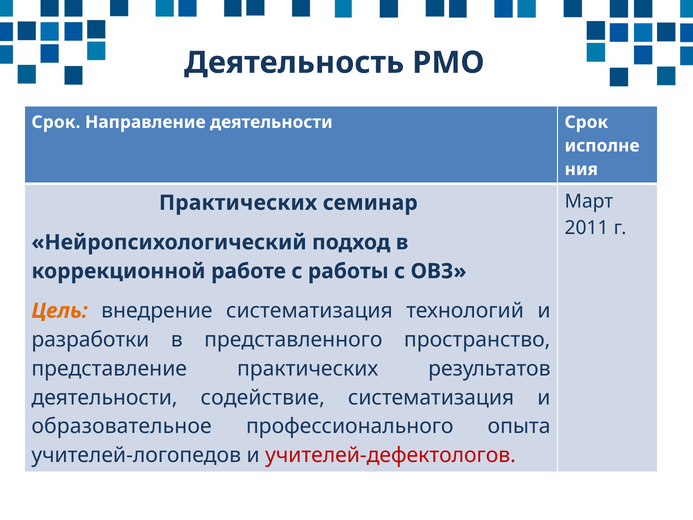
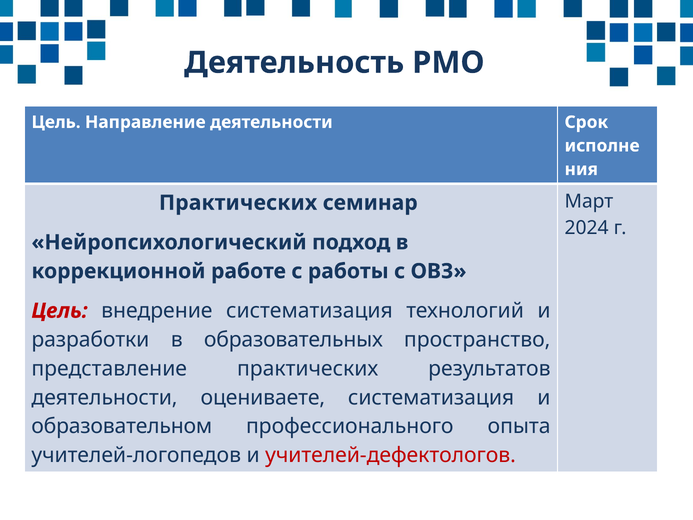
Срок: Срок -> Цель (56, 122)
2011: 2011 -> 2024 (587, 228)
Цель colour: orange -> red (60, 311)
представленного: представленного -> образовательных (293, 340)
содействие: содействие -> оцениваете (263, 397)
образовательное: образовательное -> образовательном (122, 426)
